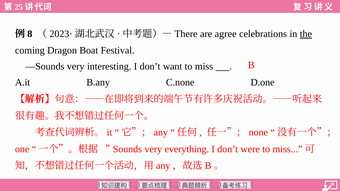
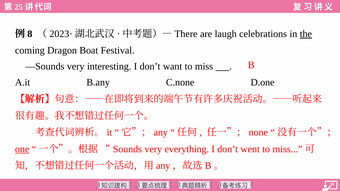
agree: agree -> laugh (226, 34)
one underline: none -> present (22, 149)
were: were -> went (250, 149)
